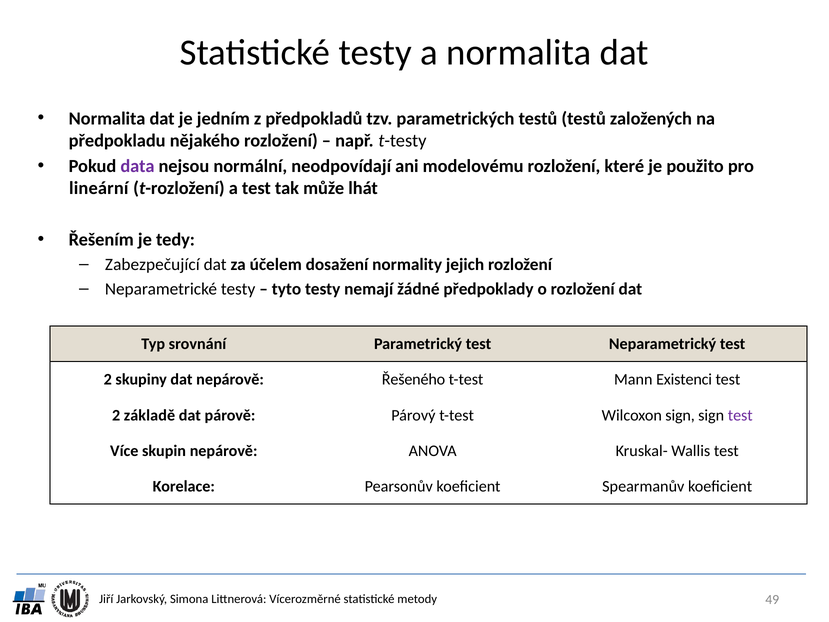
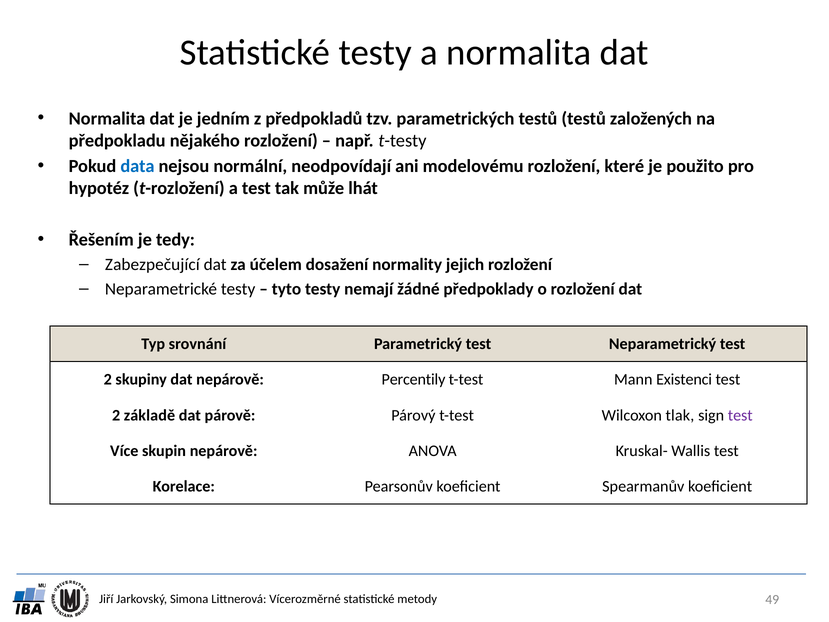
data colour: purple -> blue (137, 166)
lineární: lineární -> hypotéz (99, 188)
Řešeného: Řešeného -> Percentily (414, 380)
Wilcoxon sign: sign -> tlak (680, 415)
